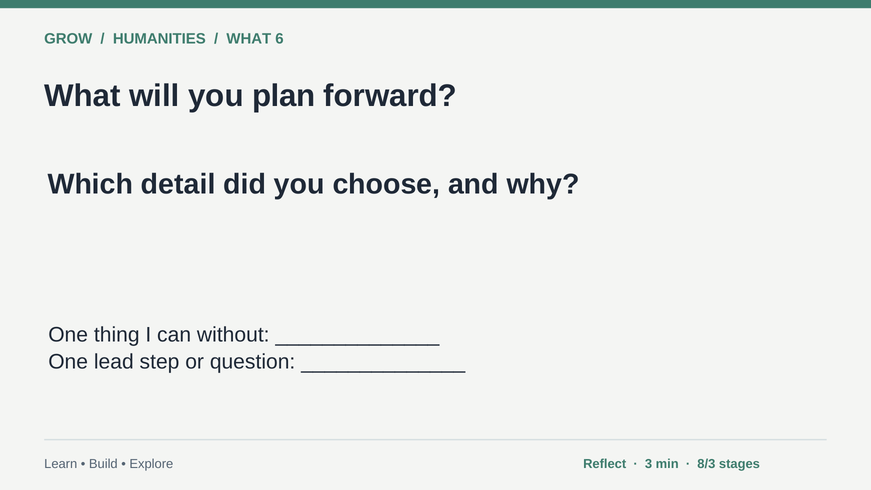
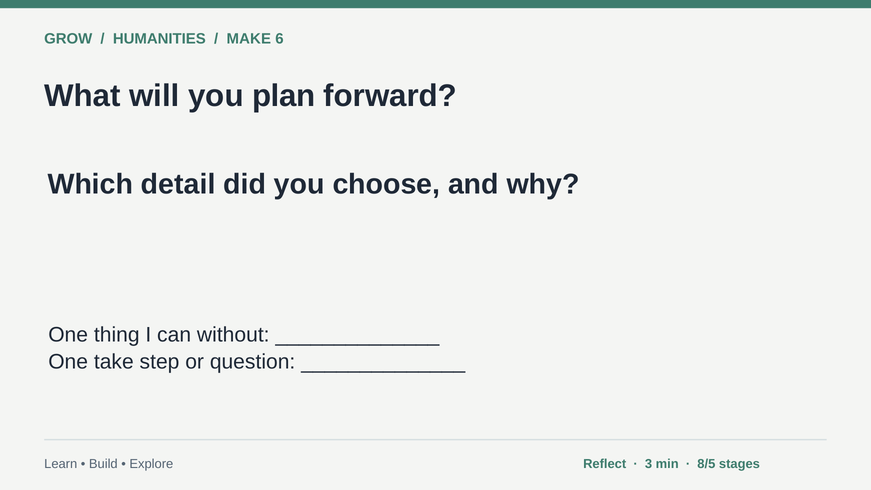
WHAT: WHAT -> MAKE (249, 39)
lead: lead -> take (114, 362)
8/3: 8/3 -> 8/5 (706, 464)
